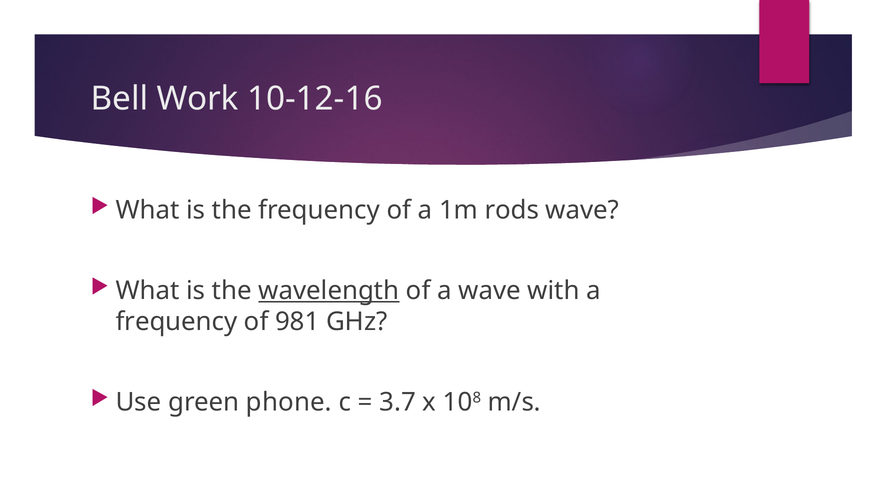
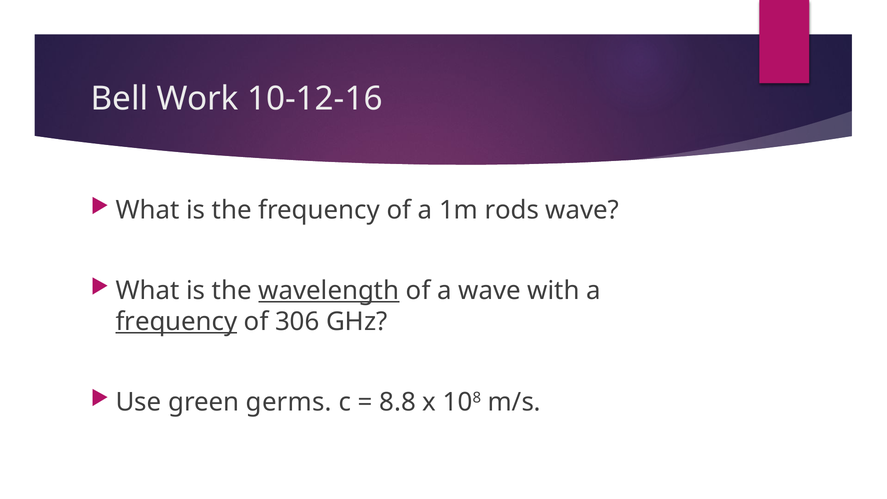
frequency underline: none -> present (176, 321)
981: 981 -> 306 (297, 321)
phone: phone -> germs (289, 402)
3.7: 3.7 -> 8.8 (398, 402)
